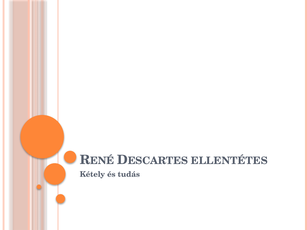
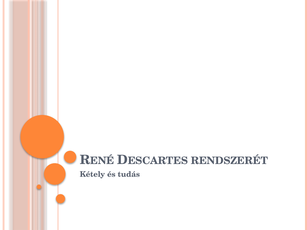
ELLENTÉTES: ELLENTÉTES -> RENDSZERÉT (229, 161)
